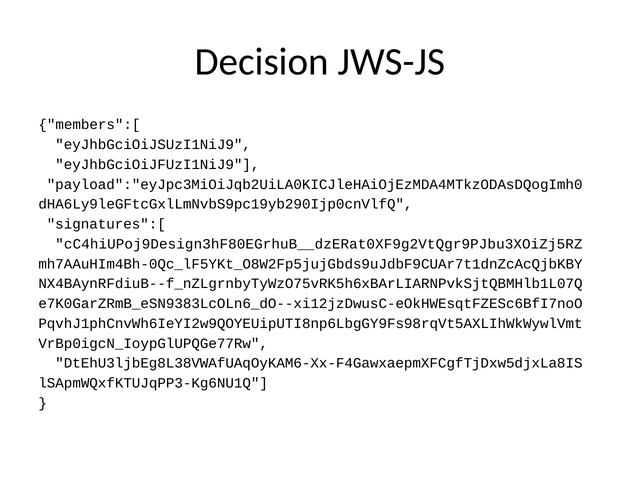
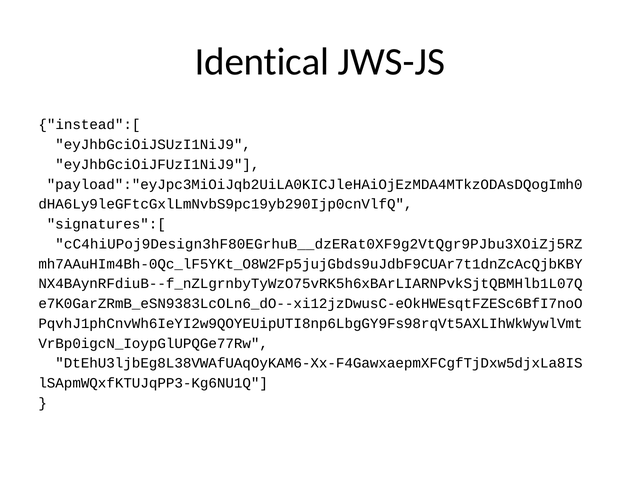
Decision: Decision -> Identical (262, 62)
members":[: members":[ -> instead":[ (89, 125)
